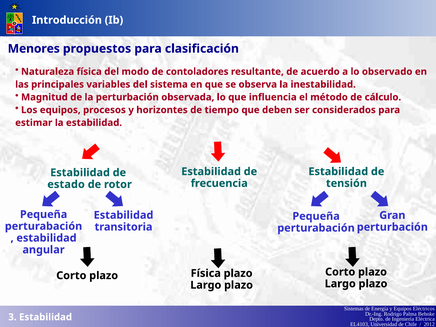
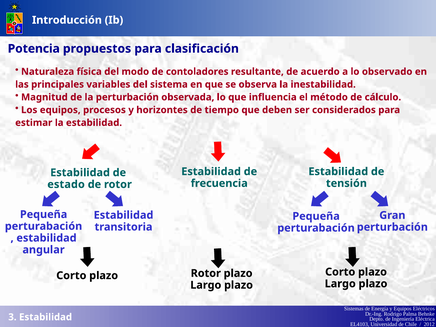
Menores: Menores -> Potencia (34, 49)
plazo Física: Física -> Rotor (206, 273)
